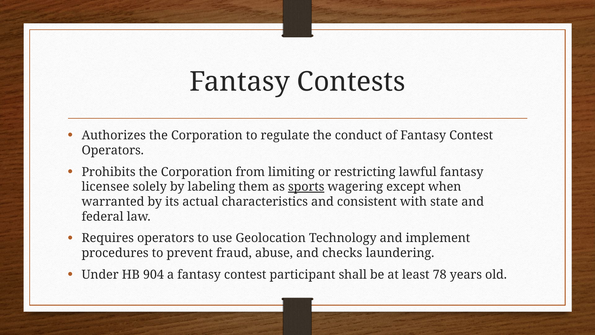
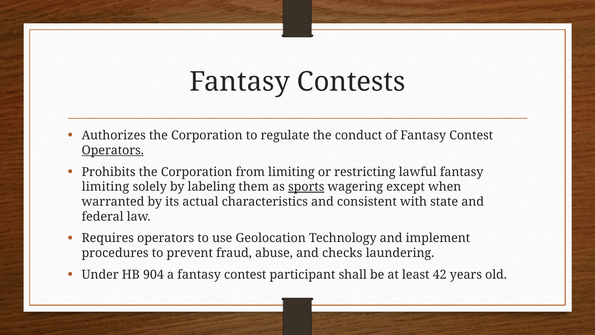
Operators underline: none -> present (113, 150)
licensee: licensee -> limiting (105, 187)
78: 78 -> 42 (440, 274)
